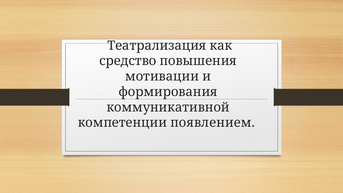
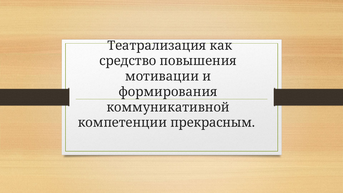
появлением: появлением -> прекрасным (213, 123)
